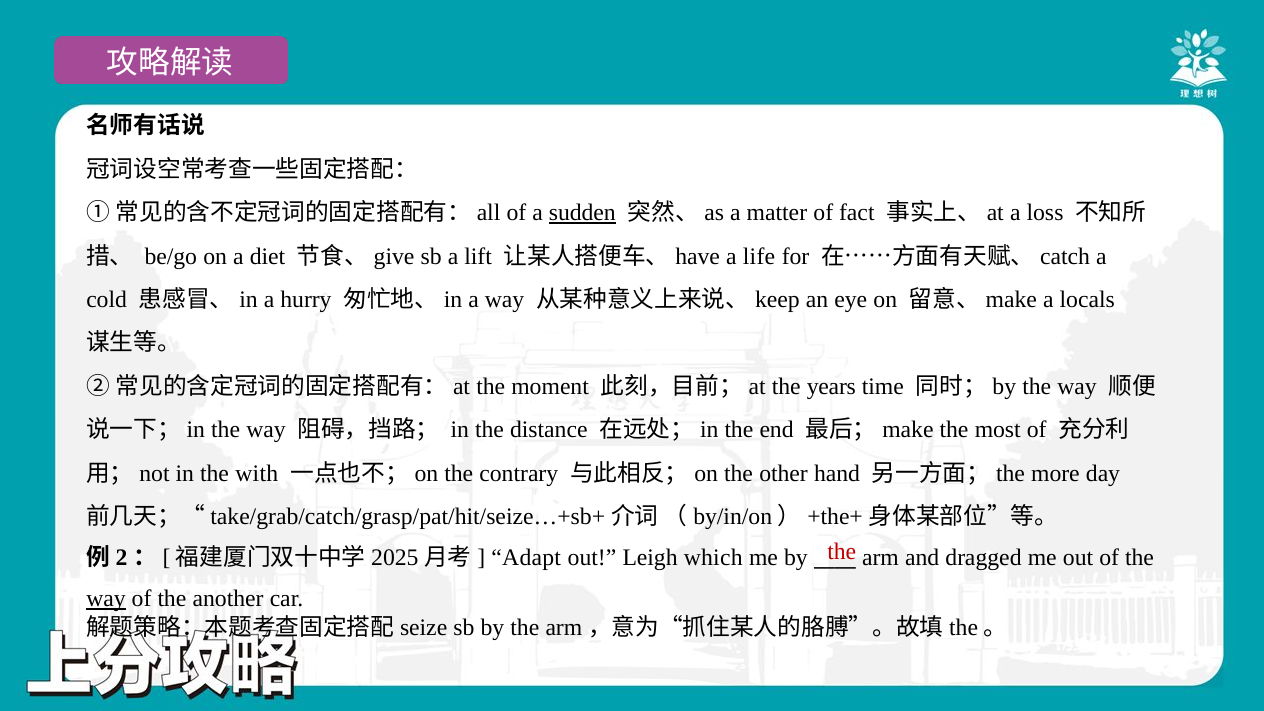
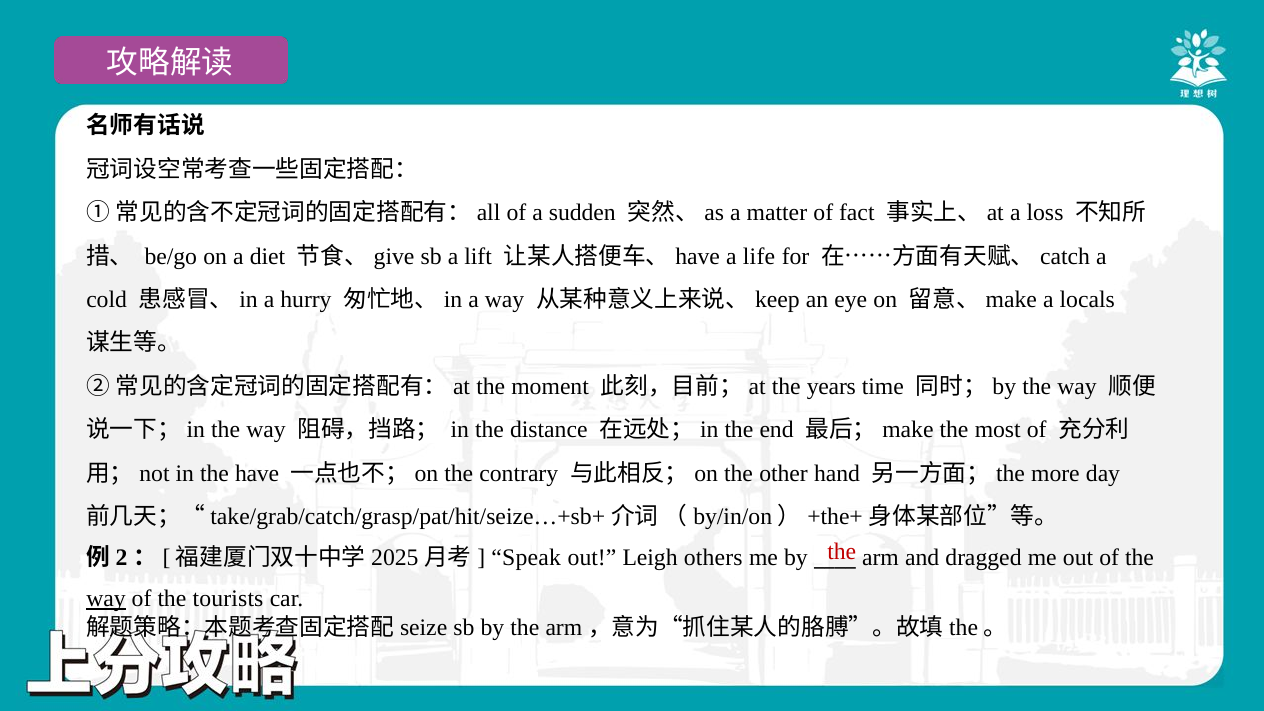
sudden underline: present -> none (582, 213)
with: with -> have (257, 473)
Adapt: Adapt -> Speak (526, 558)
which: which -> others (713, 558)
another: another -> tourists (228, 599)
